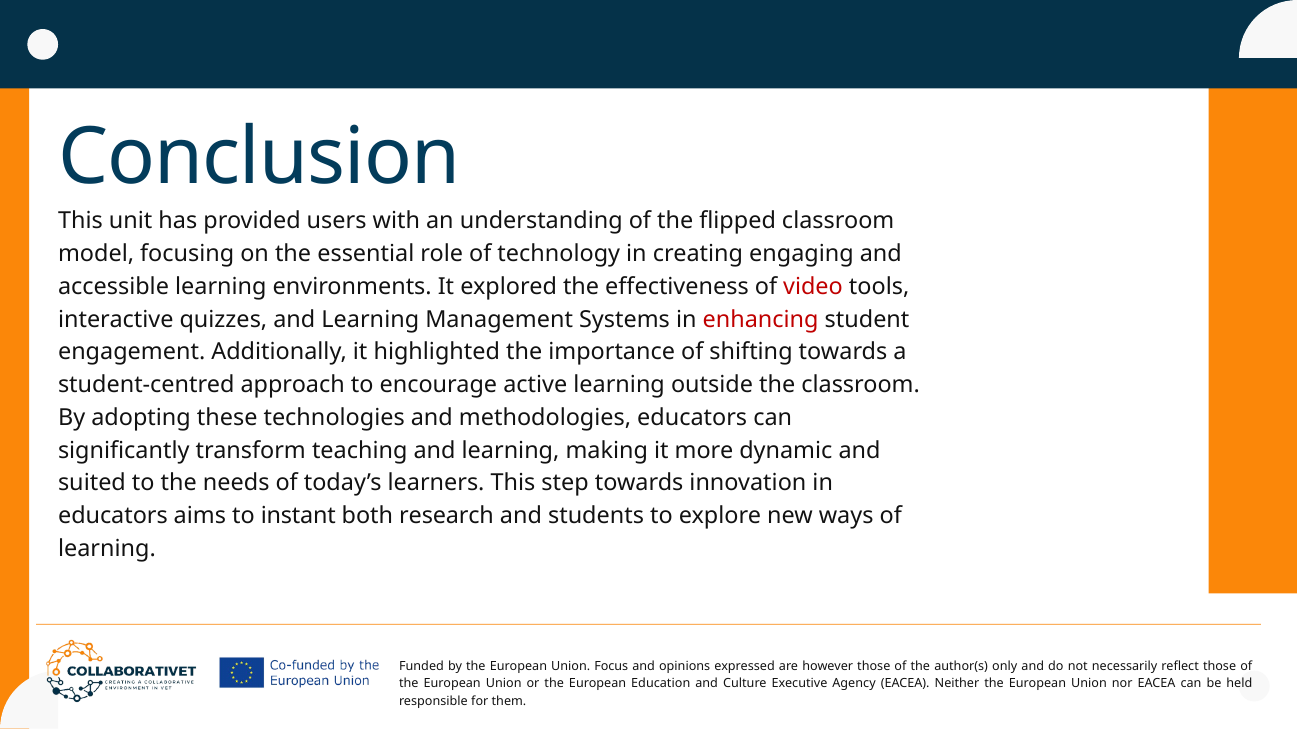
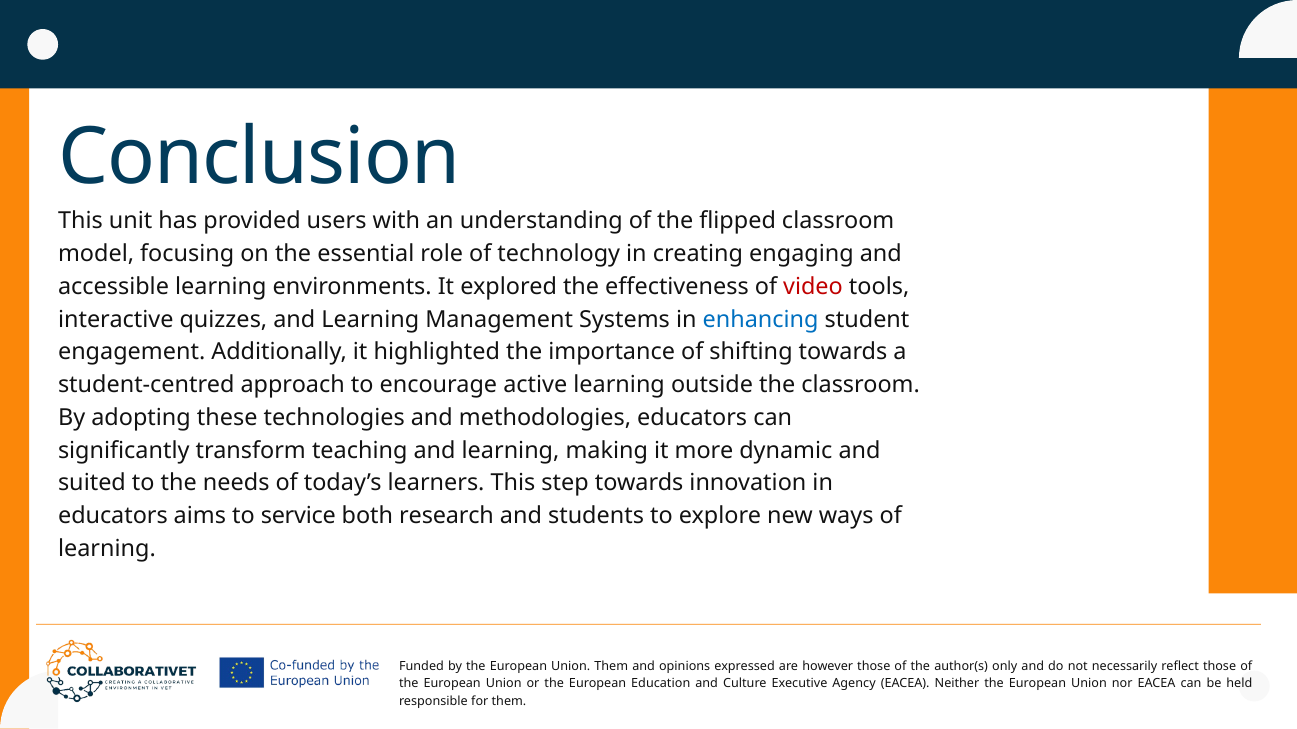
enhancing colour: red -> blue (761, 320)
instant: instant -> service (298, 516)
Union Focus: Focus -> Them (611, 666)
